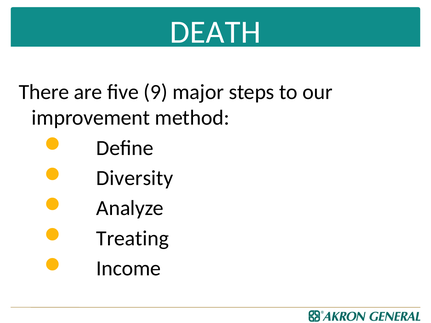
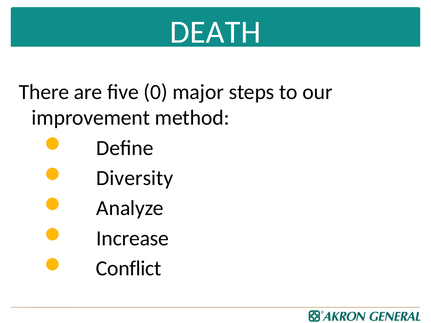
9: 9 -> 0 (156, 92)
Treating: Treating -> Increase (133, 239)
Income: Income -> Conflict (129, 269)
